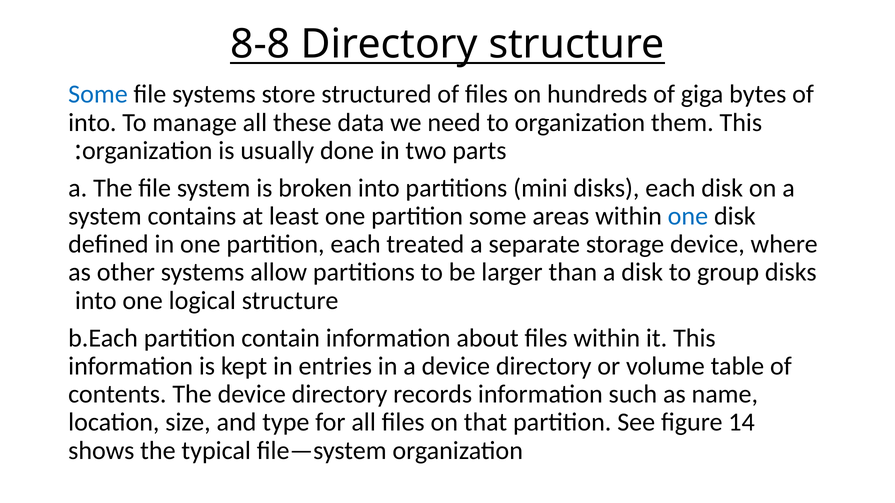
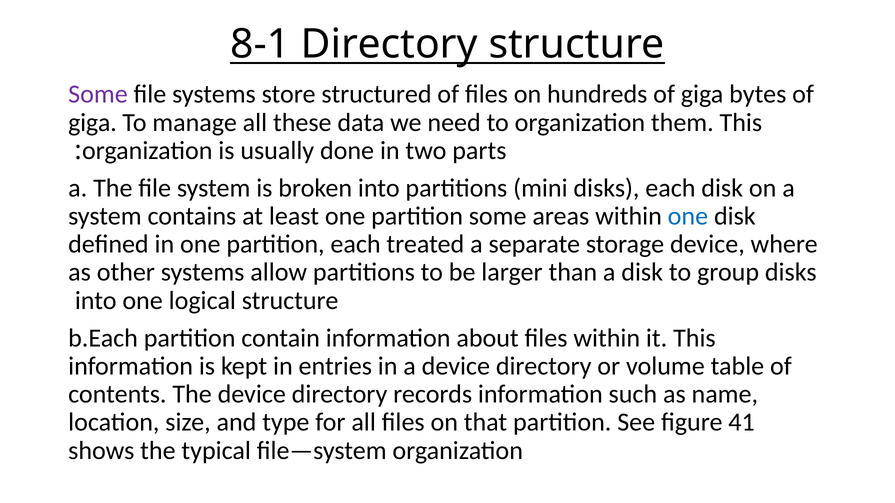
8-8: 8-8 -> 8-1 (260, 44)
Some colour: blue -> purple (98, 94)
into: into -> giga (92, 123)
14: 14 -> 41 (742, 423)
